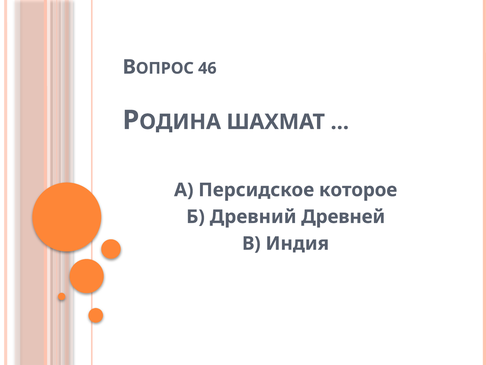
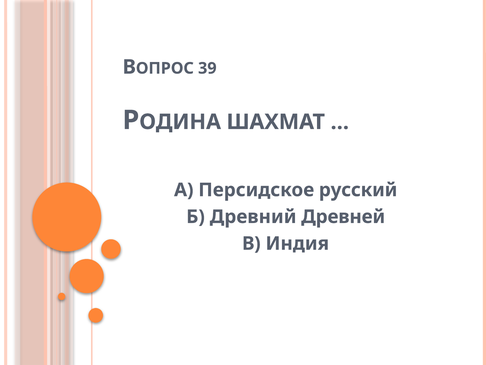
46: 46 -> 39 (207, 68)
которое: которое -> русский (358, 190)
